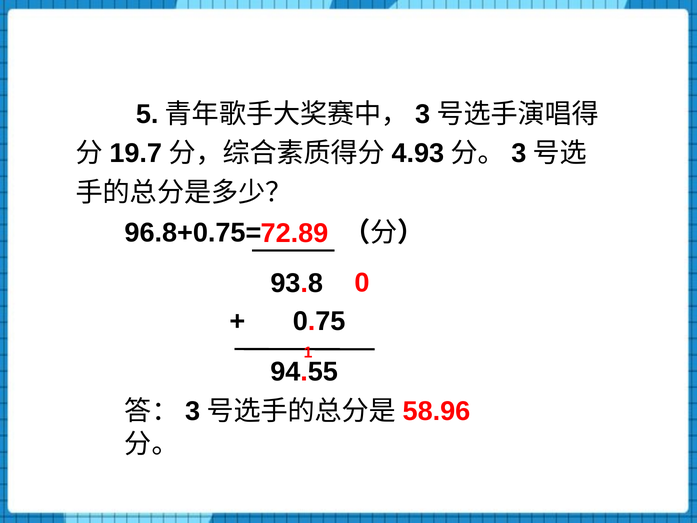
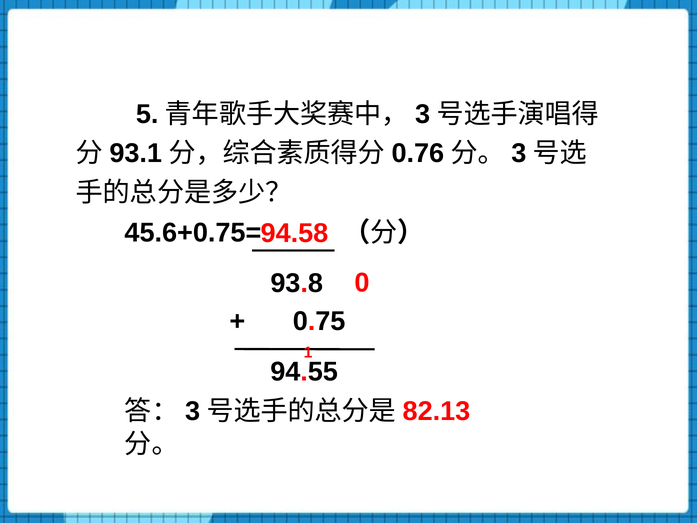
19.7: 19.7 -> 93.1 (136, 153)
4.93: 4.93 -> 0.76 (418, 153)
96.8+0.75=: 96.8+0.75= -> 45.6+0.75= (193, 232)
72.89: 72.89 -> 94.58 (294, 233)
58.96: 58.96 -> 82.13 (436, 411)
